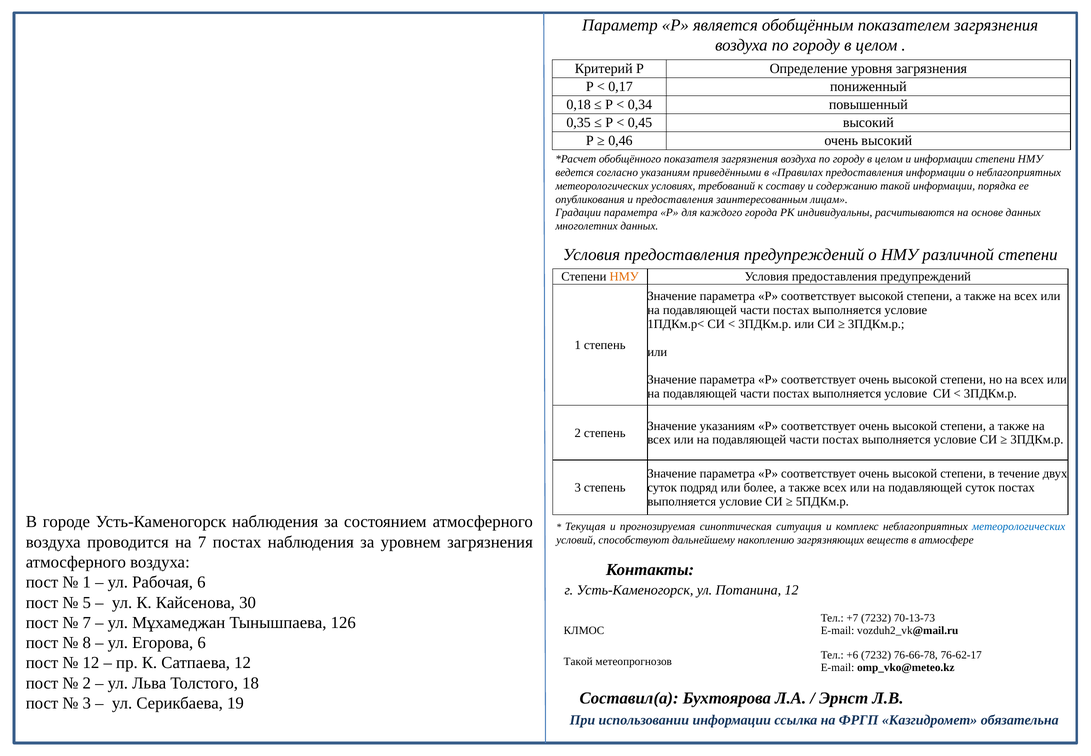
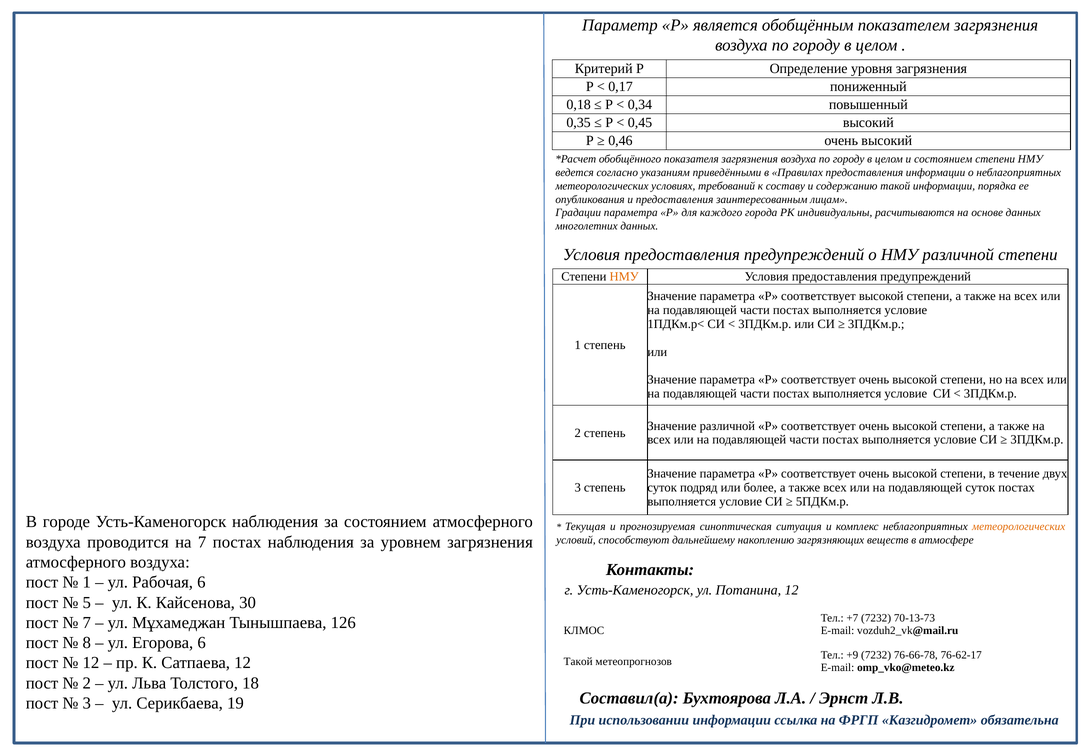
и информации: информации -> состоянием (943, 159)
Значение указаниям: указаниям -> различной (727, 425)
метеорологических colour: blue -> orange (1019, 526)
+6: +6 -> +9 (852, 654)
